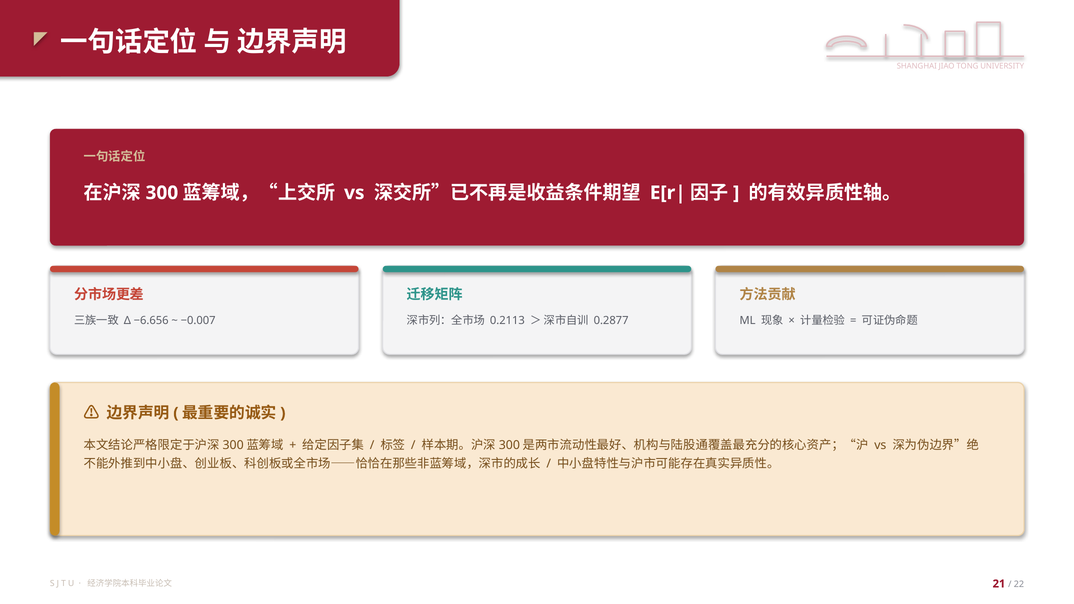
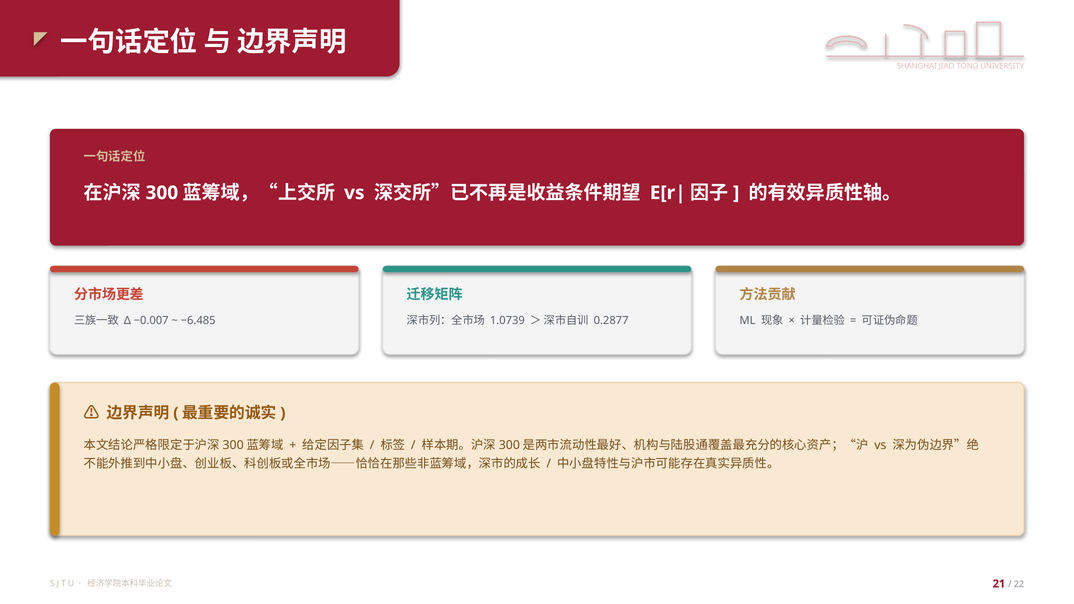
−6.656: −6.656 -> −0.007 (151, 320)
−0.007: −0.007 -> −6.485 (198, 320)
0.2113: 0.2113 -> 1.0739 (507, 320)
